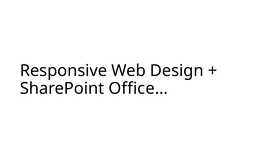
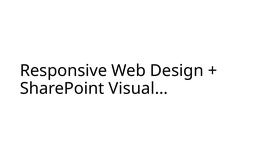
Office…: Office… -> Visual… (138, 88)
